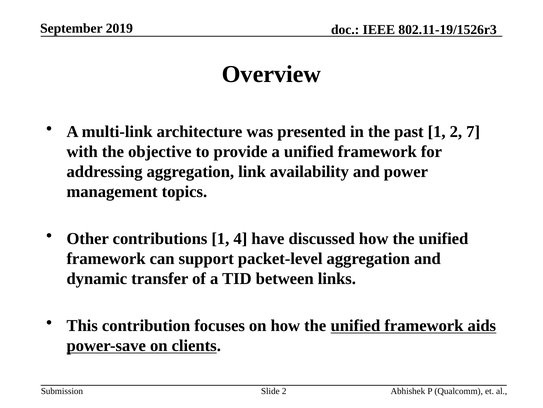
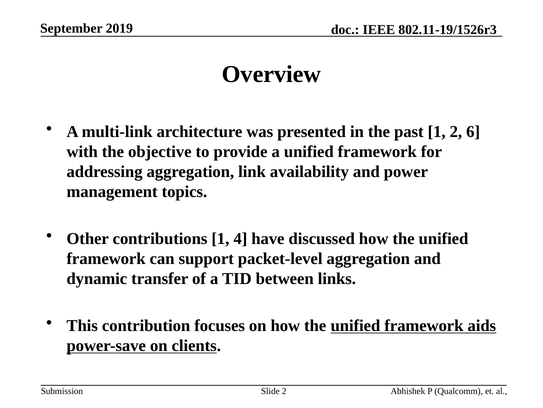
7: 7 -> 6 (473, 131)
